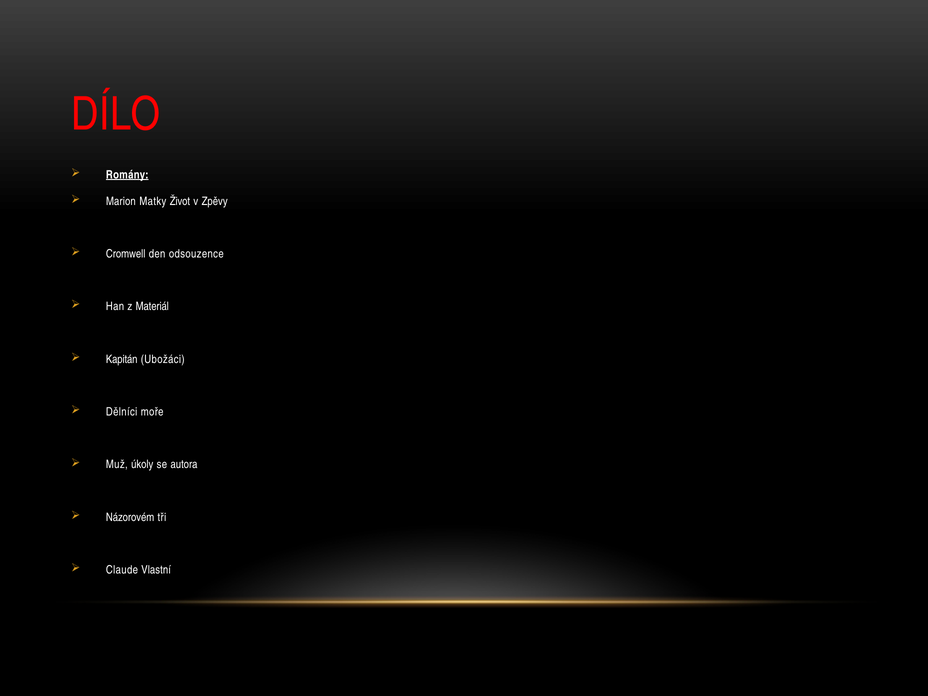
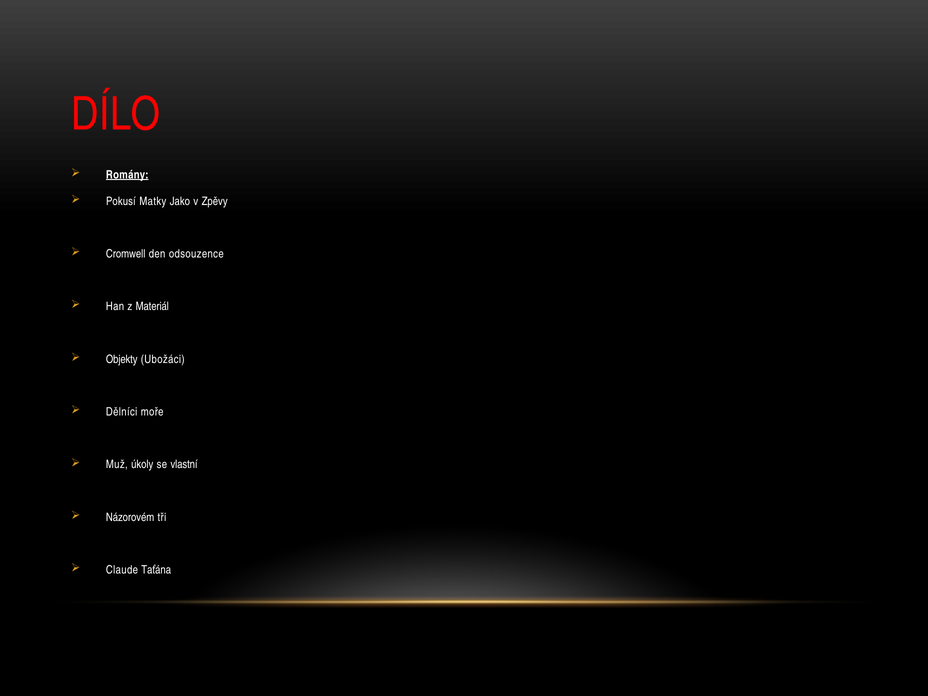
Marion: Marion -> Pokusí (121, 201)
Život: Život -> Jako (180, 201)
Kapitán: Kapitán -> Objekty (122, 359)
autora: autora -> vlastní (184, 465)
Vlastní: Vlastní -> Taťána (156, 570)
